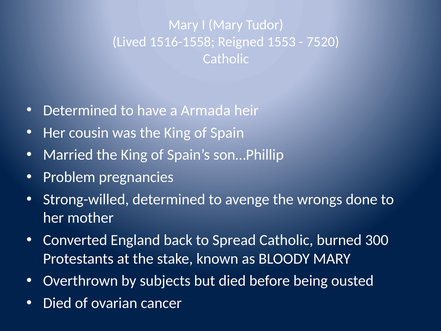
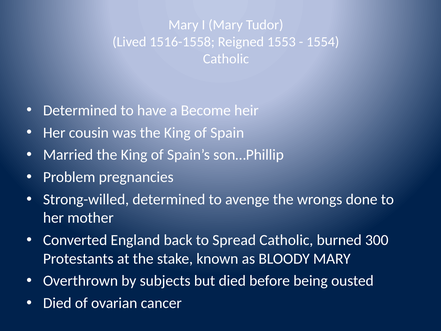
7520: 7520 -> 1554 (323, 42)
Armada: Armada -> Become (206, 110)
